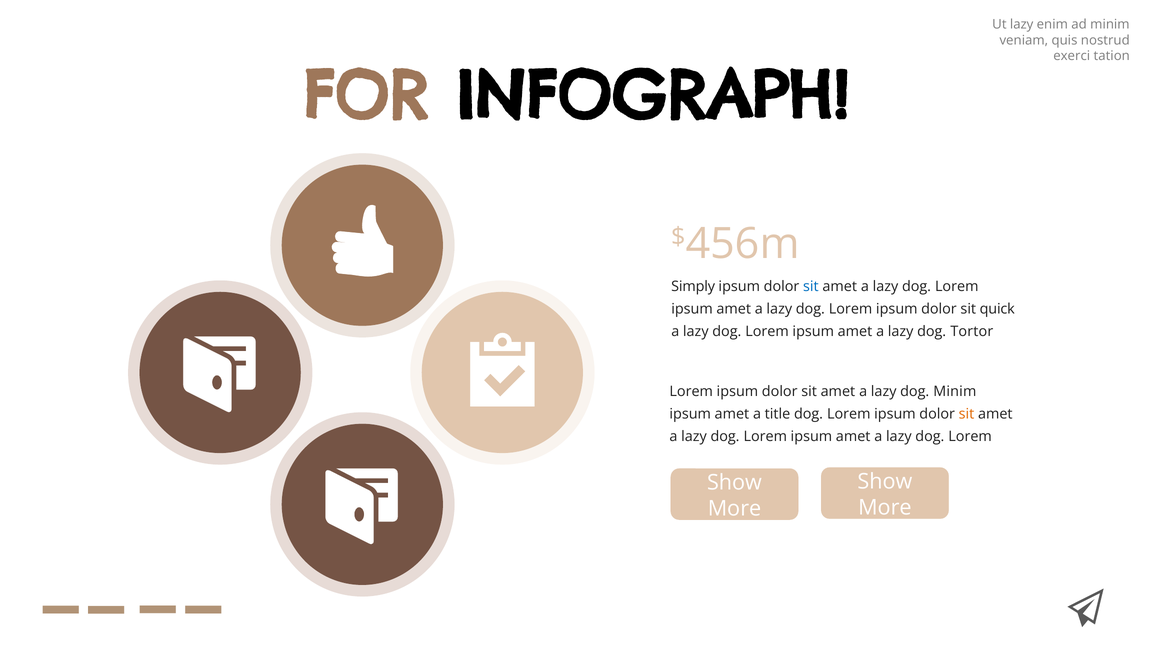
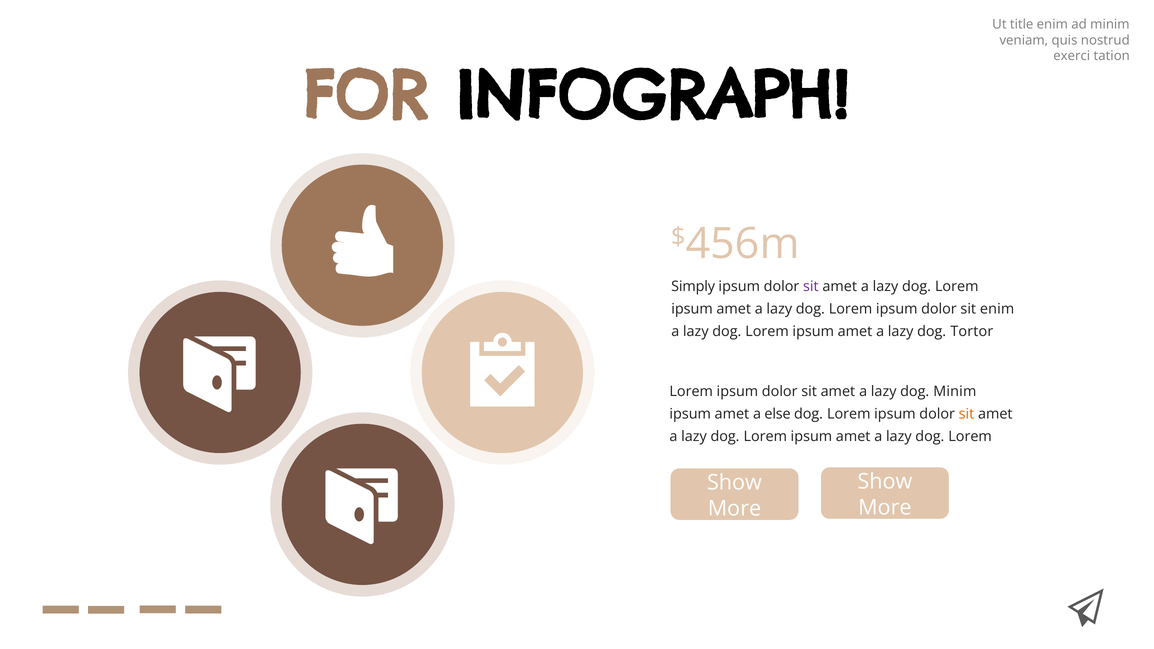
Ut lazy: lazy -> title (1022, 24)
sit colour: blue -> purple (811, 287)
sit quick: quick -> enim (997, 309)
title: title -> else (778, 414)
